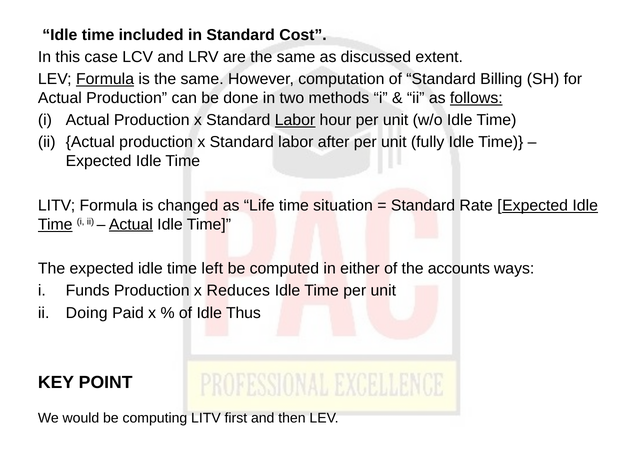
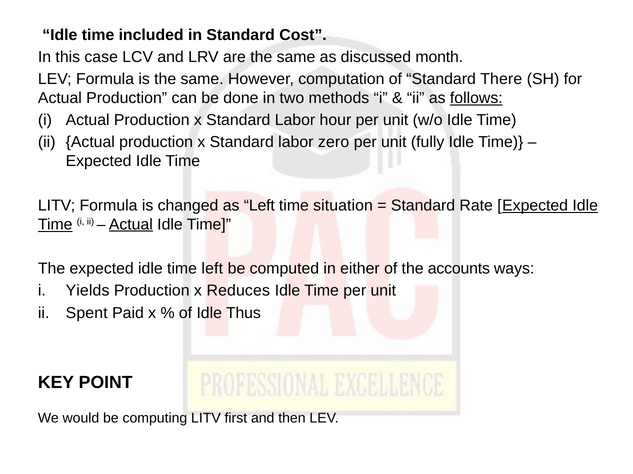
extent: extent -> month (439, 57)
Formula underline: present -> none (105, 79)
Billing: Billing -> There (501, 79)
Labor underline: present -> none (295, 120)
after: after -> zero (334, 142)
as Life: Life -> Left (259, 206)
Funds: Funds -> Yields (88, 291)
Doing: Doing -> Spent (87, 313)
